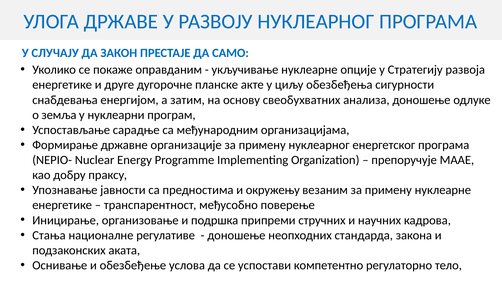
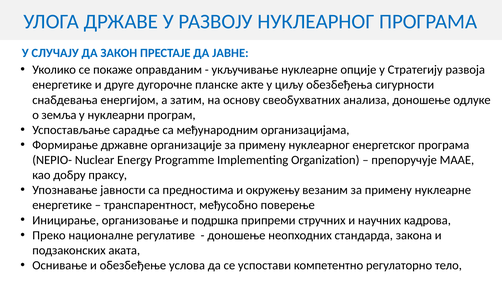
САМО: САМО -> ЈАВНЕ (230, 53)
Стања: Стања -> Преко (49, 236)
